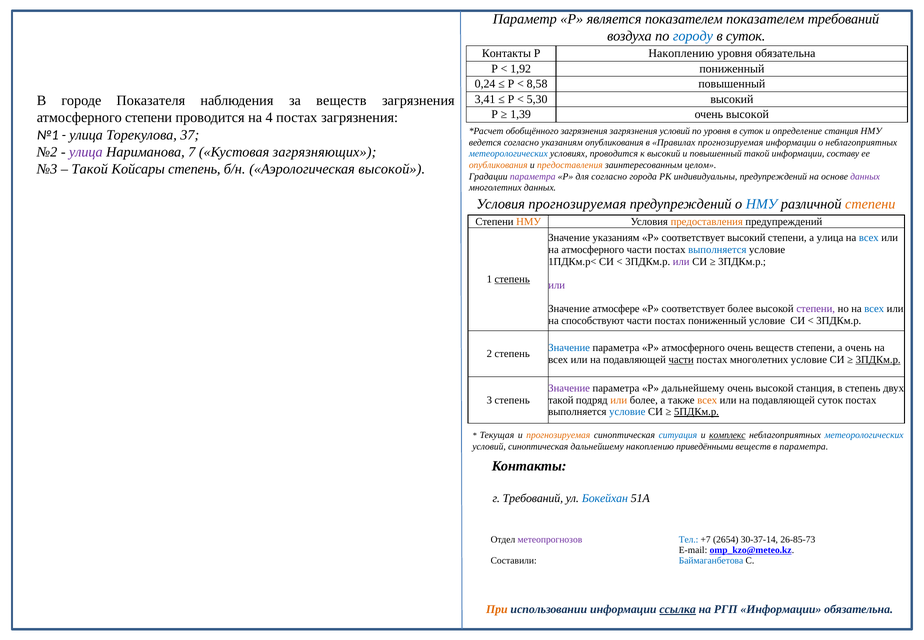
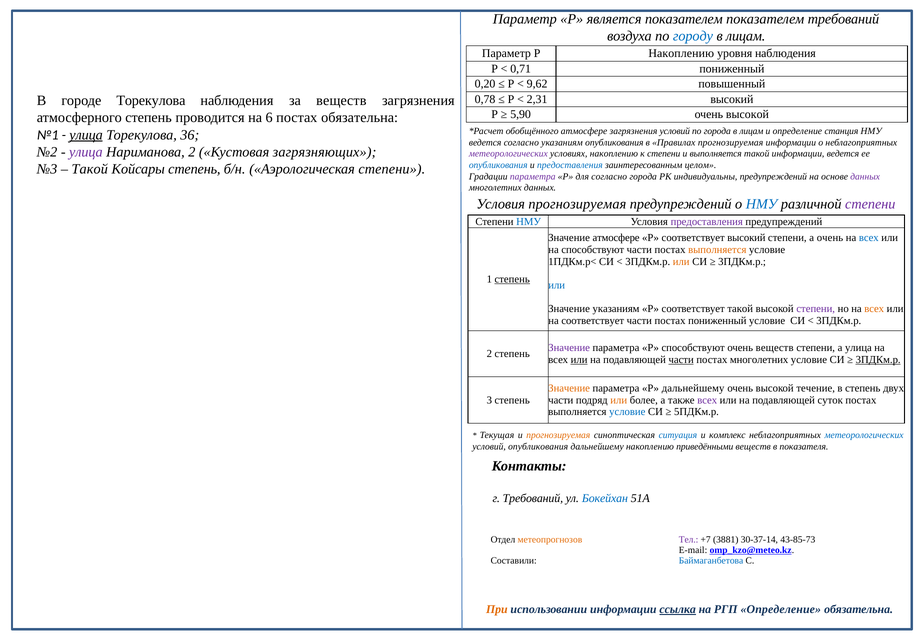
суток: суток -> лицам (746, 36)
Контакты: Контакты -> Параметр (506, 53)
уровня обязательна: обязательна -> наблюдения (785, 53)
1,92: 1,92 -> 0,71 (521, 69)
0,24: 0,24 -> 0,20 (485, 84)
8,58: 8,58 -> 9,62 (537, 84)
3,41: 3,41 -> 0,78 (485, 99)
5,30: 5,30 -> 2,31 (537, 99)
городе Показателя: Показателя -> Торекулова (151, 101)
1,39: 1,39 -> 5,90 (521, 114)
атмосферного степени: степени -> степень (149, 118)
4: 4 -> 6 (269, 118)
постах загрязнения: загрязнения -> обязательна (360, 118)
обобщённого загрязнения: загрязнения -> атмосфере (584, 131)
по уровня: уровня -> города (717, 131)
суток: суток -> лицам (751, 131)
улица underline: none -> present (86, 135)
37: 37 -> 36 (190, 135)
Нариманова 7: 7 -> 2 (192, 152)
метеорологических colour: blue -> purple (508, 154)
условиях проводится: проводится -> накоплению (614, 154)
к высокий: высокий -> степени (664, 154)
и повышенный: повышенный -> выполняется (716, 154)
информации составу: составу -> ведется (843, 154)
опубликования colour: orange -> blue (498, 165)
предоставления colour: orange -> blue (570, 165)
Аэрологическая высокой: высокой -> степени (392, 169)
степени colour: orange -> purple (870, 204)
НМУ colour: orange -> blue (529, 221)
предоставления colour: orange -> purple (707, 221)
Значение указаниям: указаниям -> атмосфере (616, 238)
а улица: улица -> очень (830, 238)
на атмосферного: атмосферного -> способствуют (593, 250)
выполняется colour: blue -> orange (717, 250)
или colour: purple -> orange (681, 261)
или colour: purple -> blue (557, 285)
Значение атмосфере: атмосфере -> указаниям (616, 309)
соответствует более: более -> такой (740, 309)
всех colour: blue -> orange (874, 309)
на способствуют: способствуют -> соответствует (593, 321)
Значение colour: blue -> purple (569, 348)
Р атмосферного: атмосферного -> способствуют (693, 348)
а очень: очень -> улица (858, 348)
или underline: none -> present (579, 360)
Значение colour: purple -> orange (569, 388)
высокой станция: станция -> течение (816, 388)
такой: такой -> части (561, 400)
всех colour: orange -> purple (707, 400)
5ПДКм.р underline: present -> none (696, 412)
комплекс underline: present -> none (727, 435)
условий синоптическая: синоптическая -> опубликования (538, 446)
в параметра: параметра -> показателя (804, 446)
метеопрогнозов colour: purple -> orange (550, 539)
Тел colour: blue -> purple (689, 539)
2654: 2654 -> 3881 (726, 539)
26-85-73: 26-85-73 -> 43-85-73 (798, 539)
РГП Информации: Информации -> Определение (781, 609)
